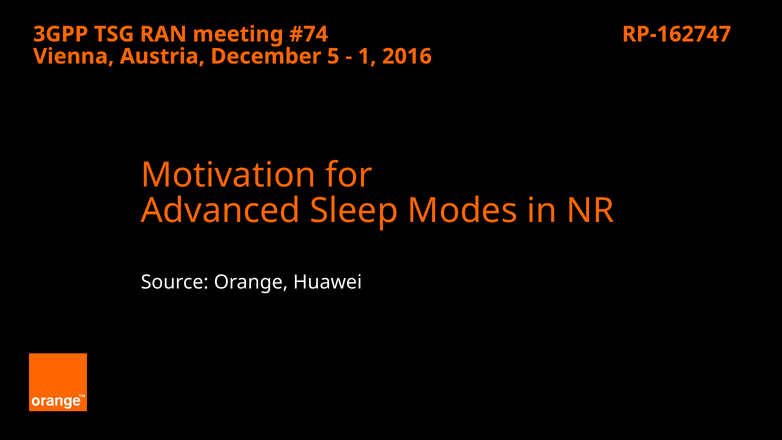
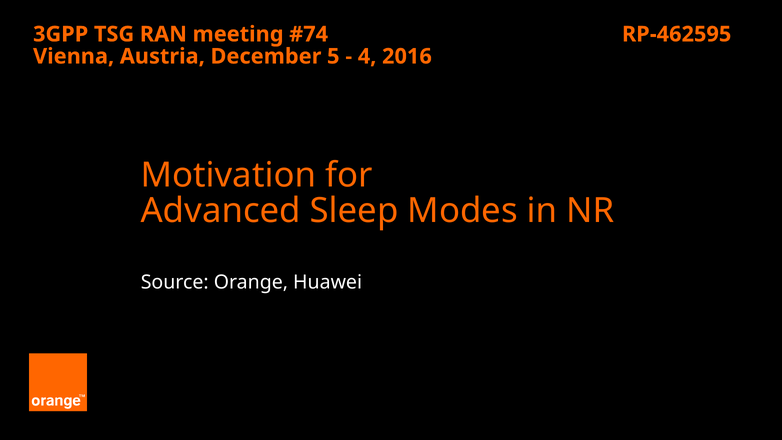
RP-162747: RP-162747 -> RP-462595 (677, 34)
1: 1 -> 4 (367, 56)
